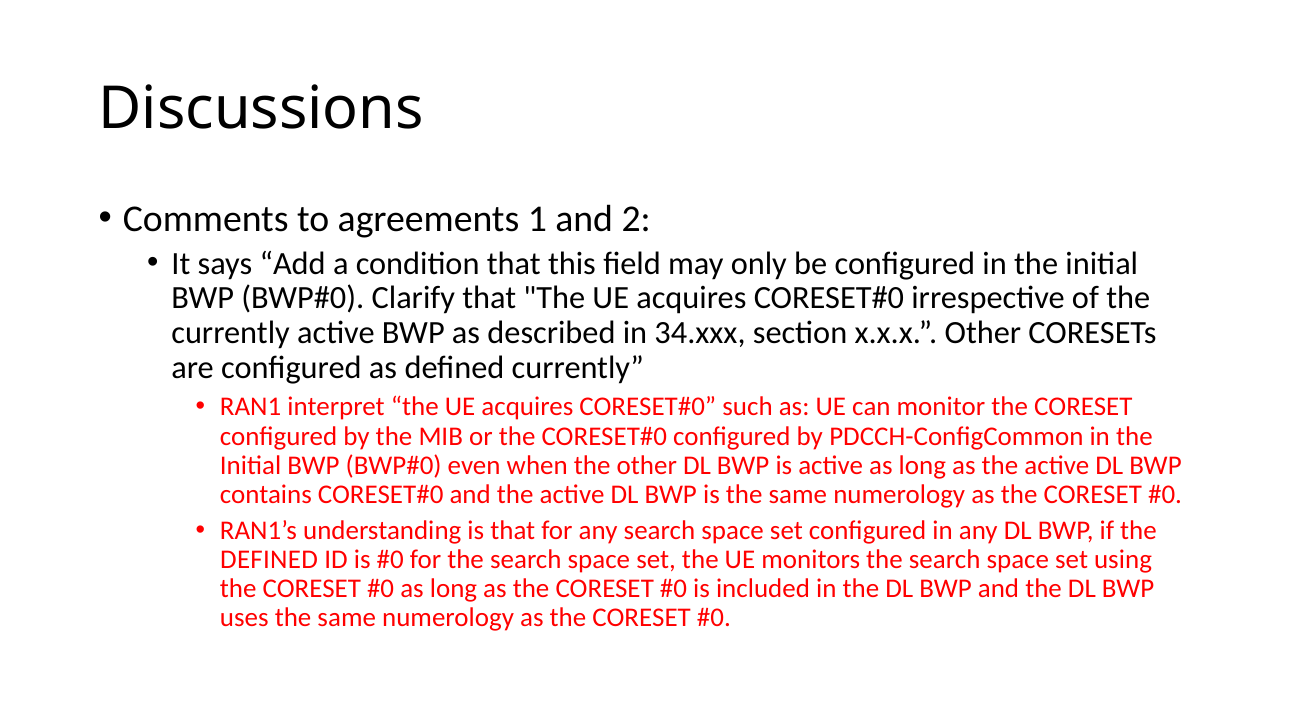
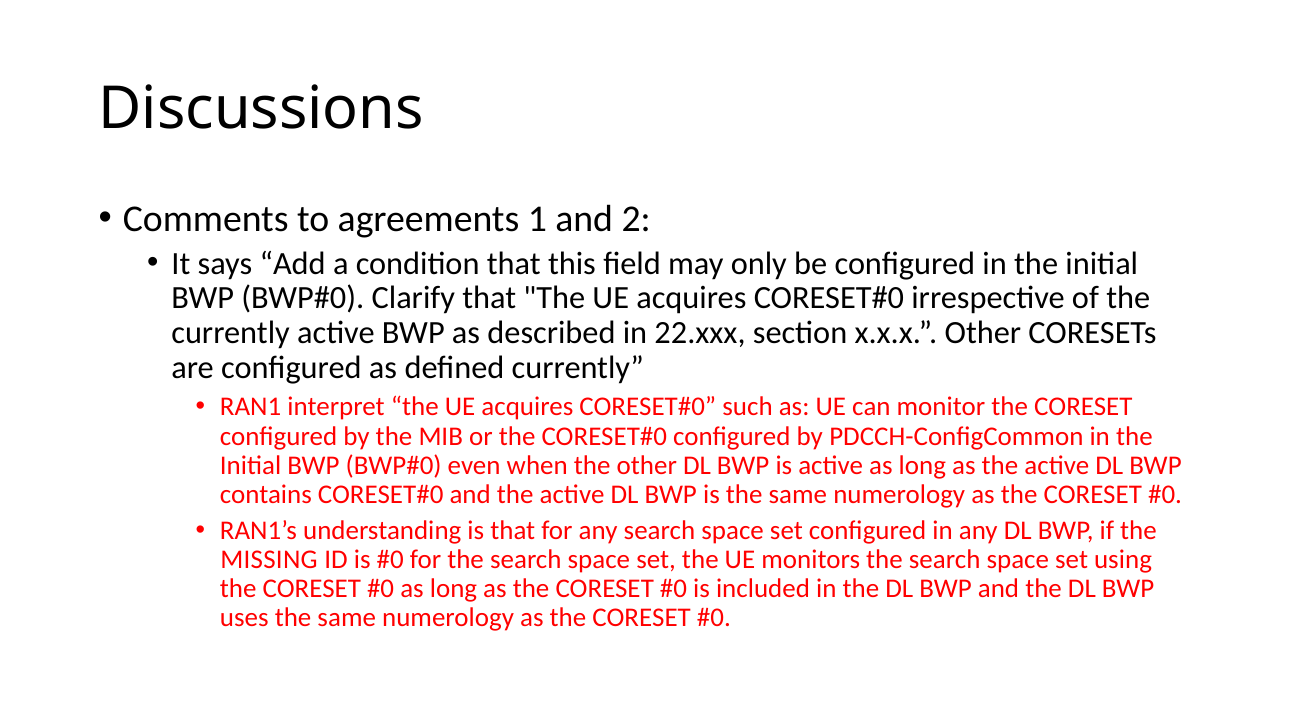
34.xxx: 34.xxx -> 22.xxx (700, 333)
DEFINED: DEFINED -> MISSING (269, 559)
